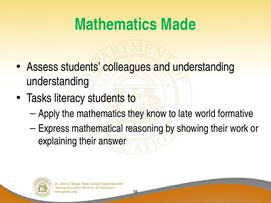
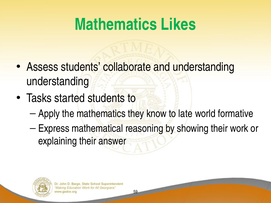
Made: Made -> Likes (178, 24)
colleagues: colleagues -> collaborate (127, 67)
literacy: literacy -> started (70, 98)
